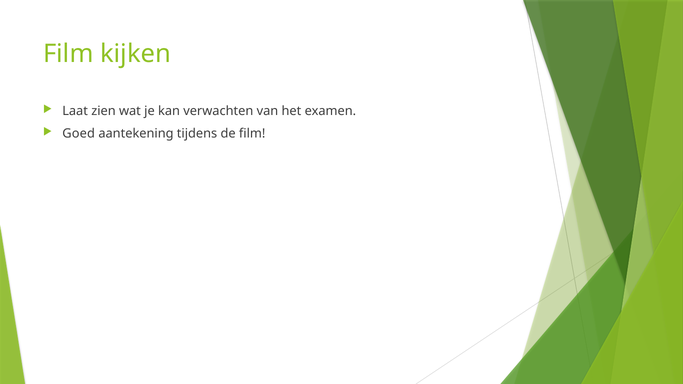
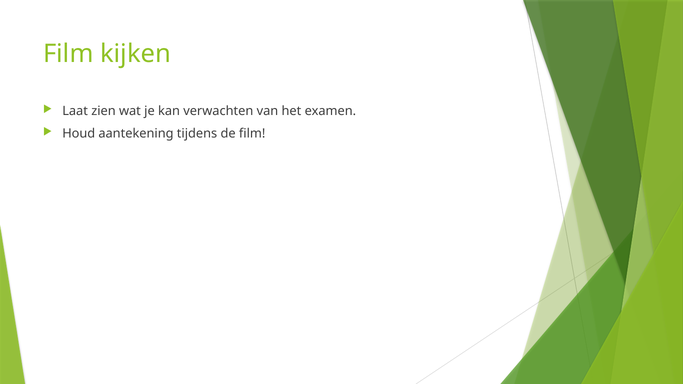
Goed: Goed -> Houd (79, 134)
